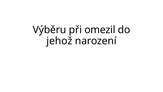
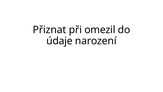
Výběru: Výběru -> Přiznat (49, 30)
jehož: jehož -> údaje (59, 41)
